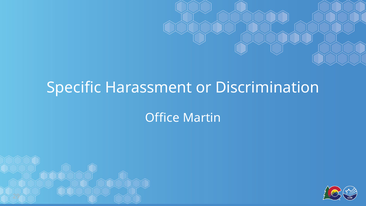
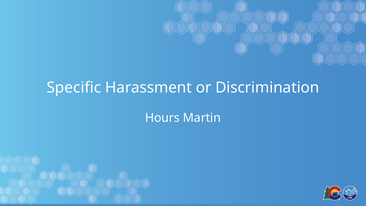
Office: Office -> Hours (162, 118)
